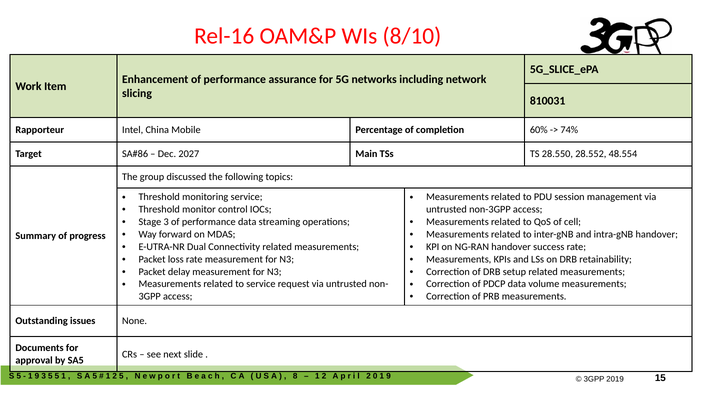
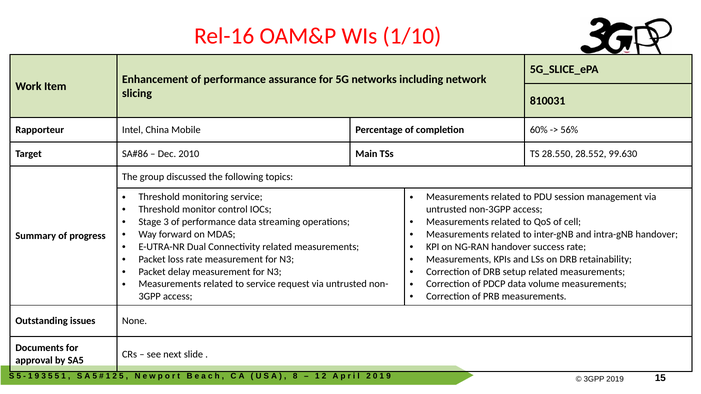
8/10: 8/10 -> 1/10 (412, 36)
74%: 74% -> 56% (569, 130)
2027: 2027 -> 2010 (189, 154)
48.554: 48.554 -> 99.630 (623, 154)
